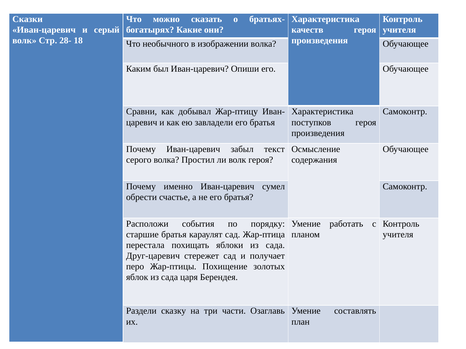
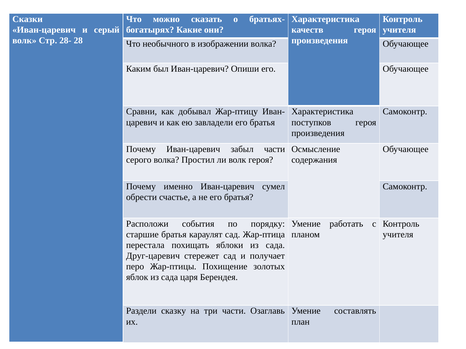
18: 18 -> 28 (78, 40)
забыл текст: текст -> части (275, 149)
